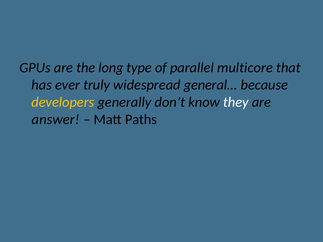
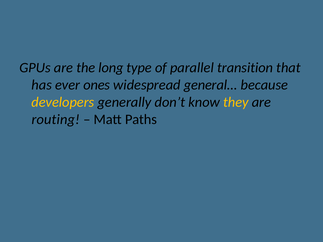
multicore: multicore -> transition (245, 68)
truly: truly -> ones (97, 85)
they colour: white -> yellow (236, 102)
answer: answer -> routing (56, 120)
